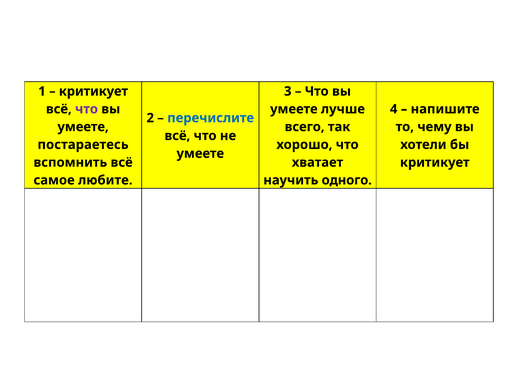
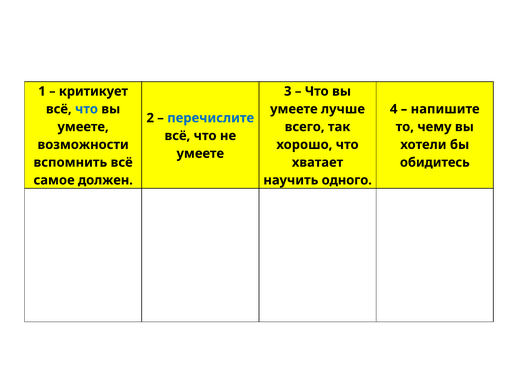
что colour: purple -> blue (86, 109)
постараетесь: постараетесь -> возможности (83, 144)
критикует: критикует -> обидитесь (435, 162)
любите: любите -> должен (105, 180)
